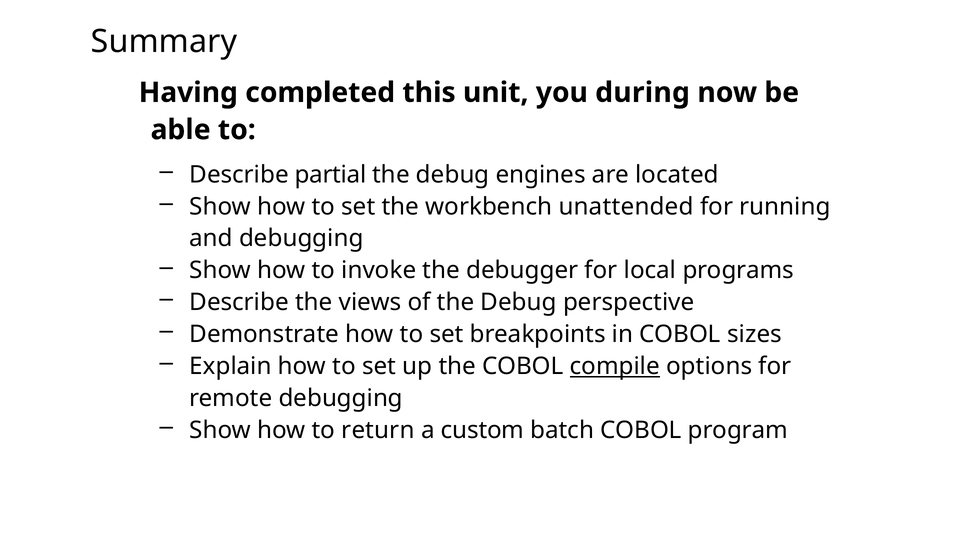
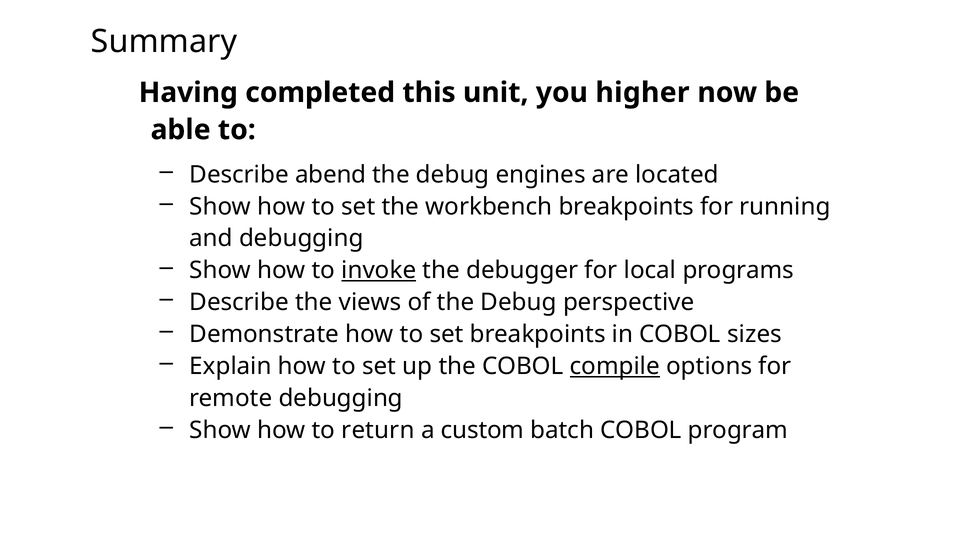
during: during -> higher (642, 93)
partial: partial -> abend (331, 175)
workbench unattended: unattended -> breakpoints (626, 207)
invoke underline: none -> present (379, 271)
